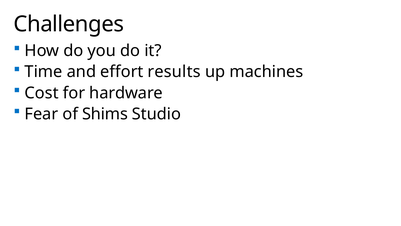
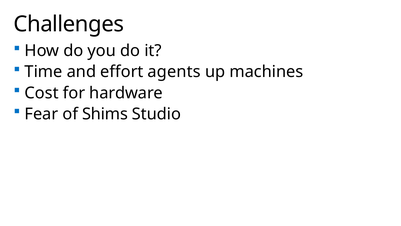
results: results -> agents (174, 72)
